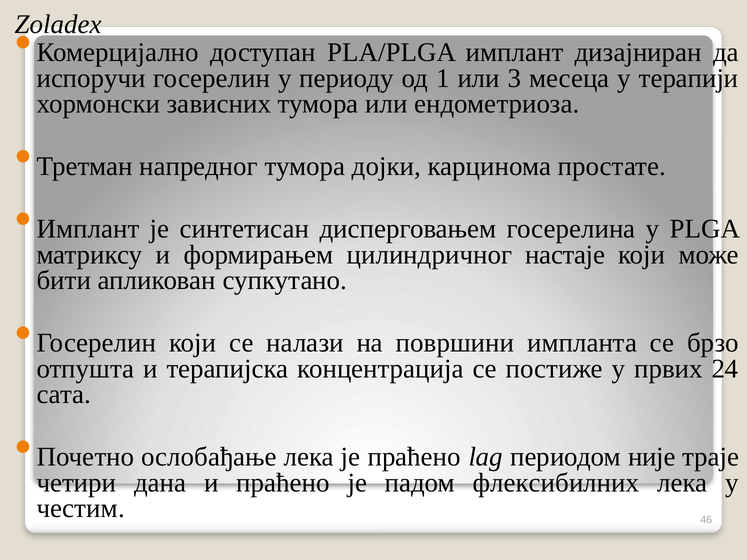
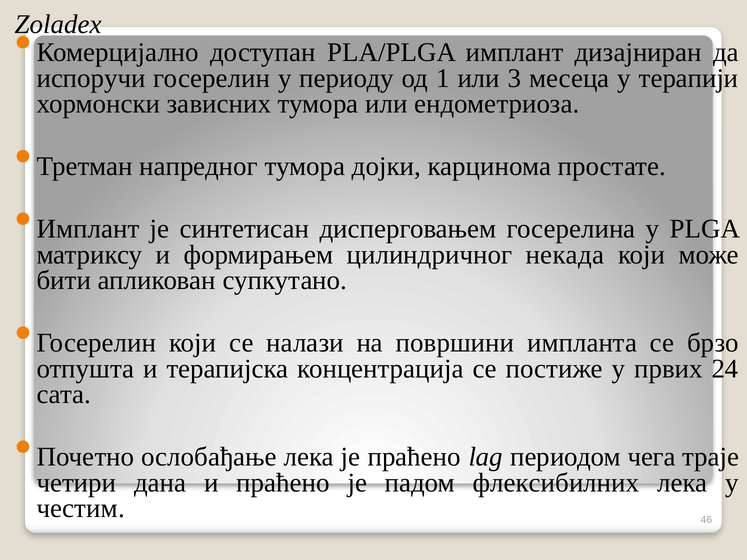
настаје: настаје -> некада (565, 255)
није: није -> чега (652, 457)
